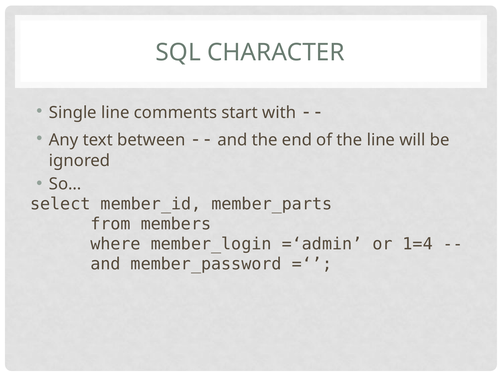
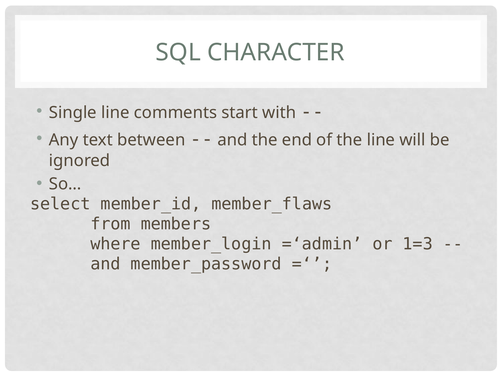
member_parts: member_parts -> member_flaws (272, 204)
1=4: 1=4 -> 1=3 (418, 244)
